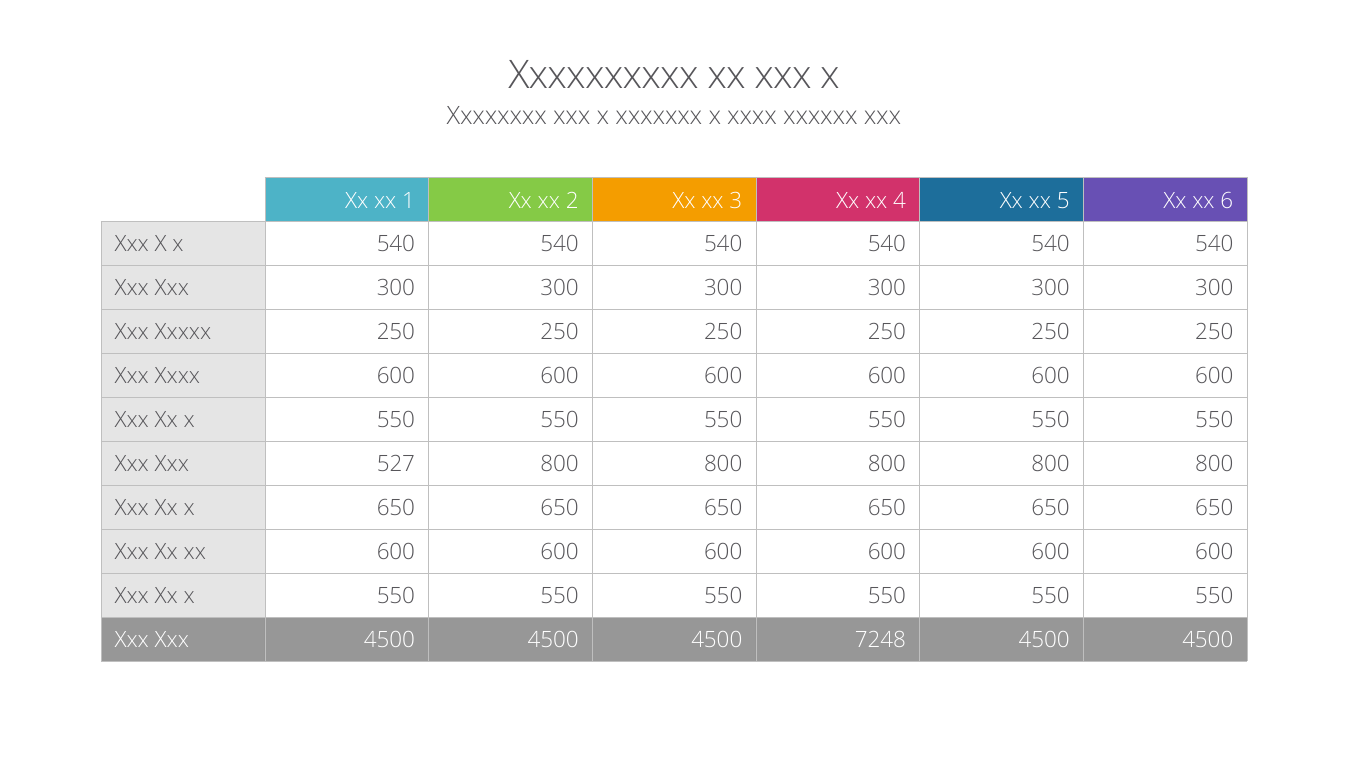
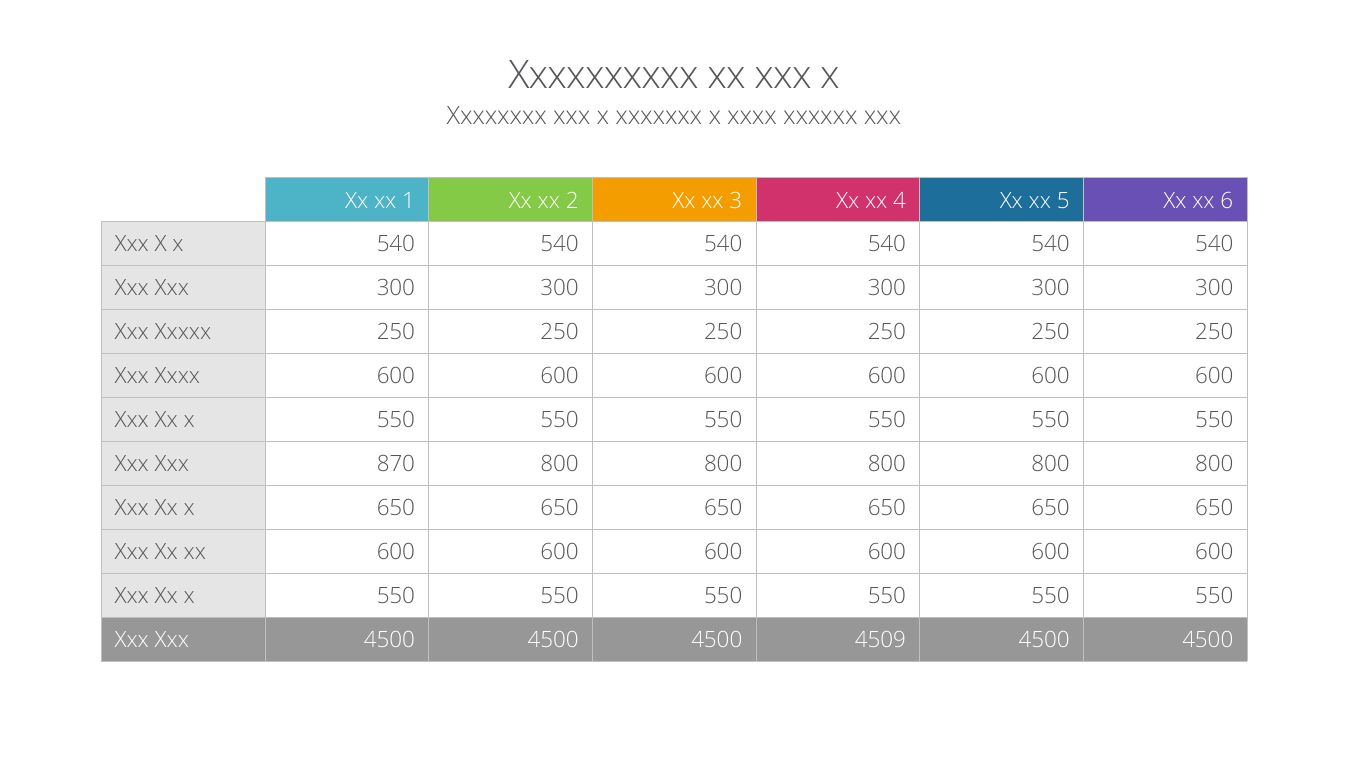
527: 527 -> 870 (396, 465)
7248: 7248 -> 4509 (880, 641)
